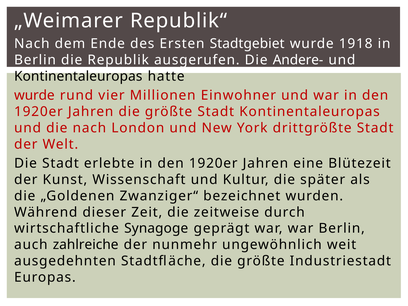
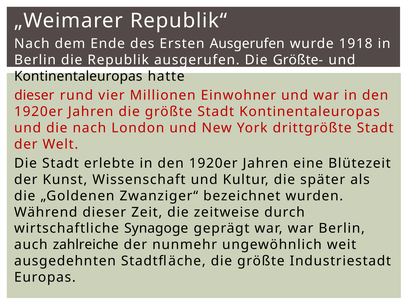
Ersten Stadtgebiet: Stadtgebiet -> Ausgerufen (247, 44)
Andere-: Andere- -> Größte- (298, 60)
wurde: wurde -> dieser (34, 95)
